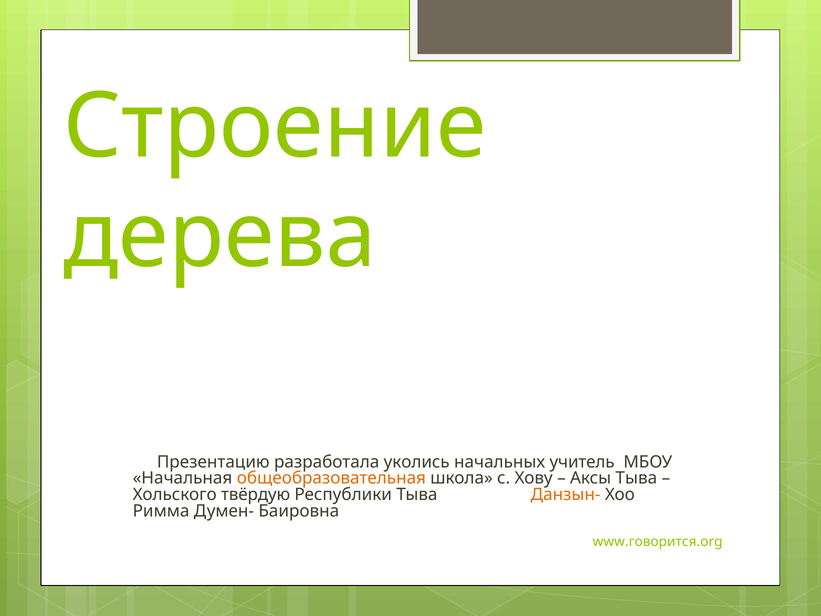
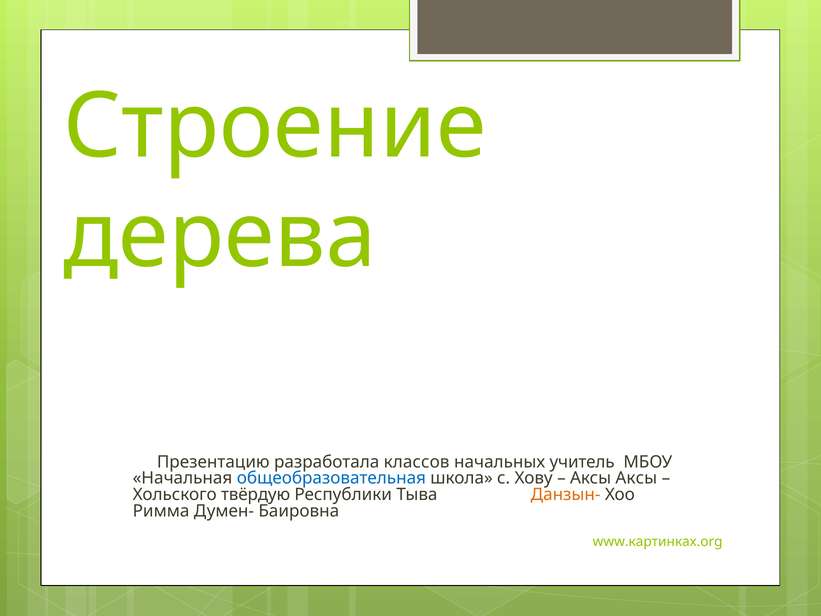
уколись: уколись -> классов (417, 462)
общеобразовательная colour: orange -> blue (331, 478)
Аксы Тыва: Тыва -> Аксы (636, 478)
www.говорится.org: www.говорится.org -> www.картинках.org (658, 542)
